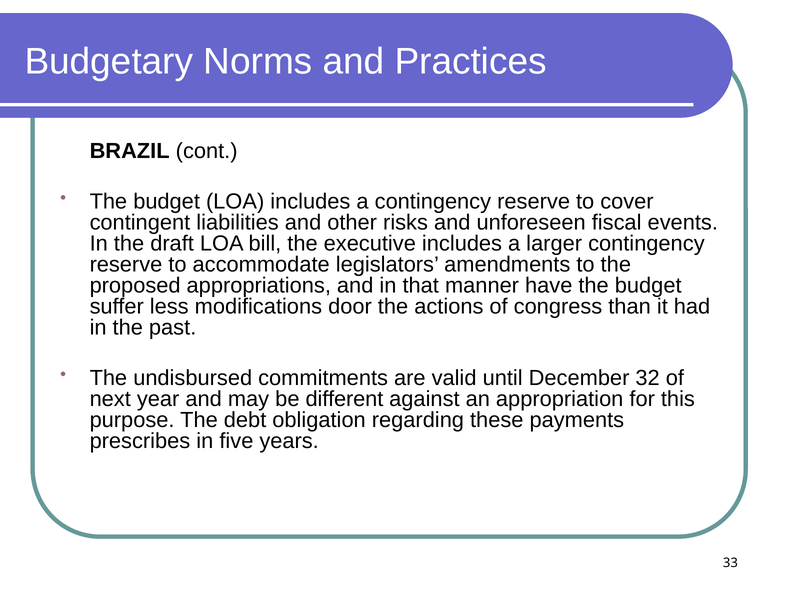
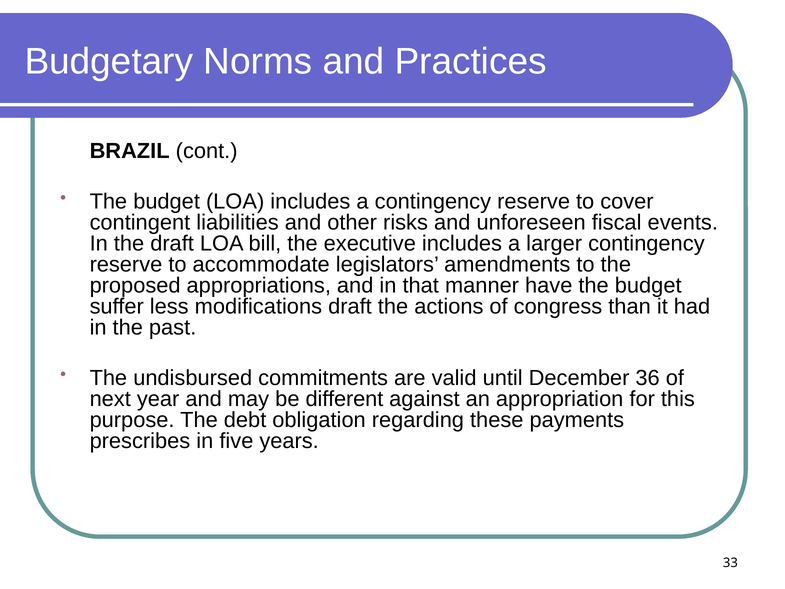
modifications door: door -> draft (350, 306)
32: 32 -> 36 (648, 378)
